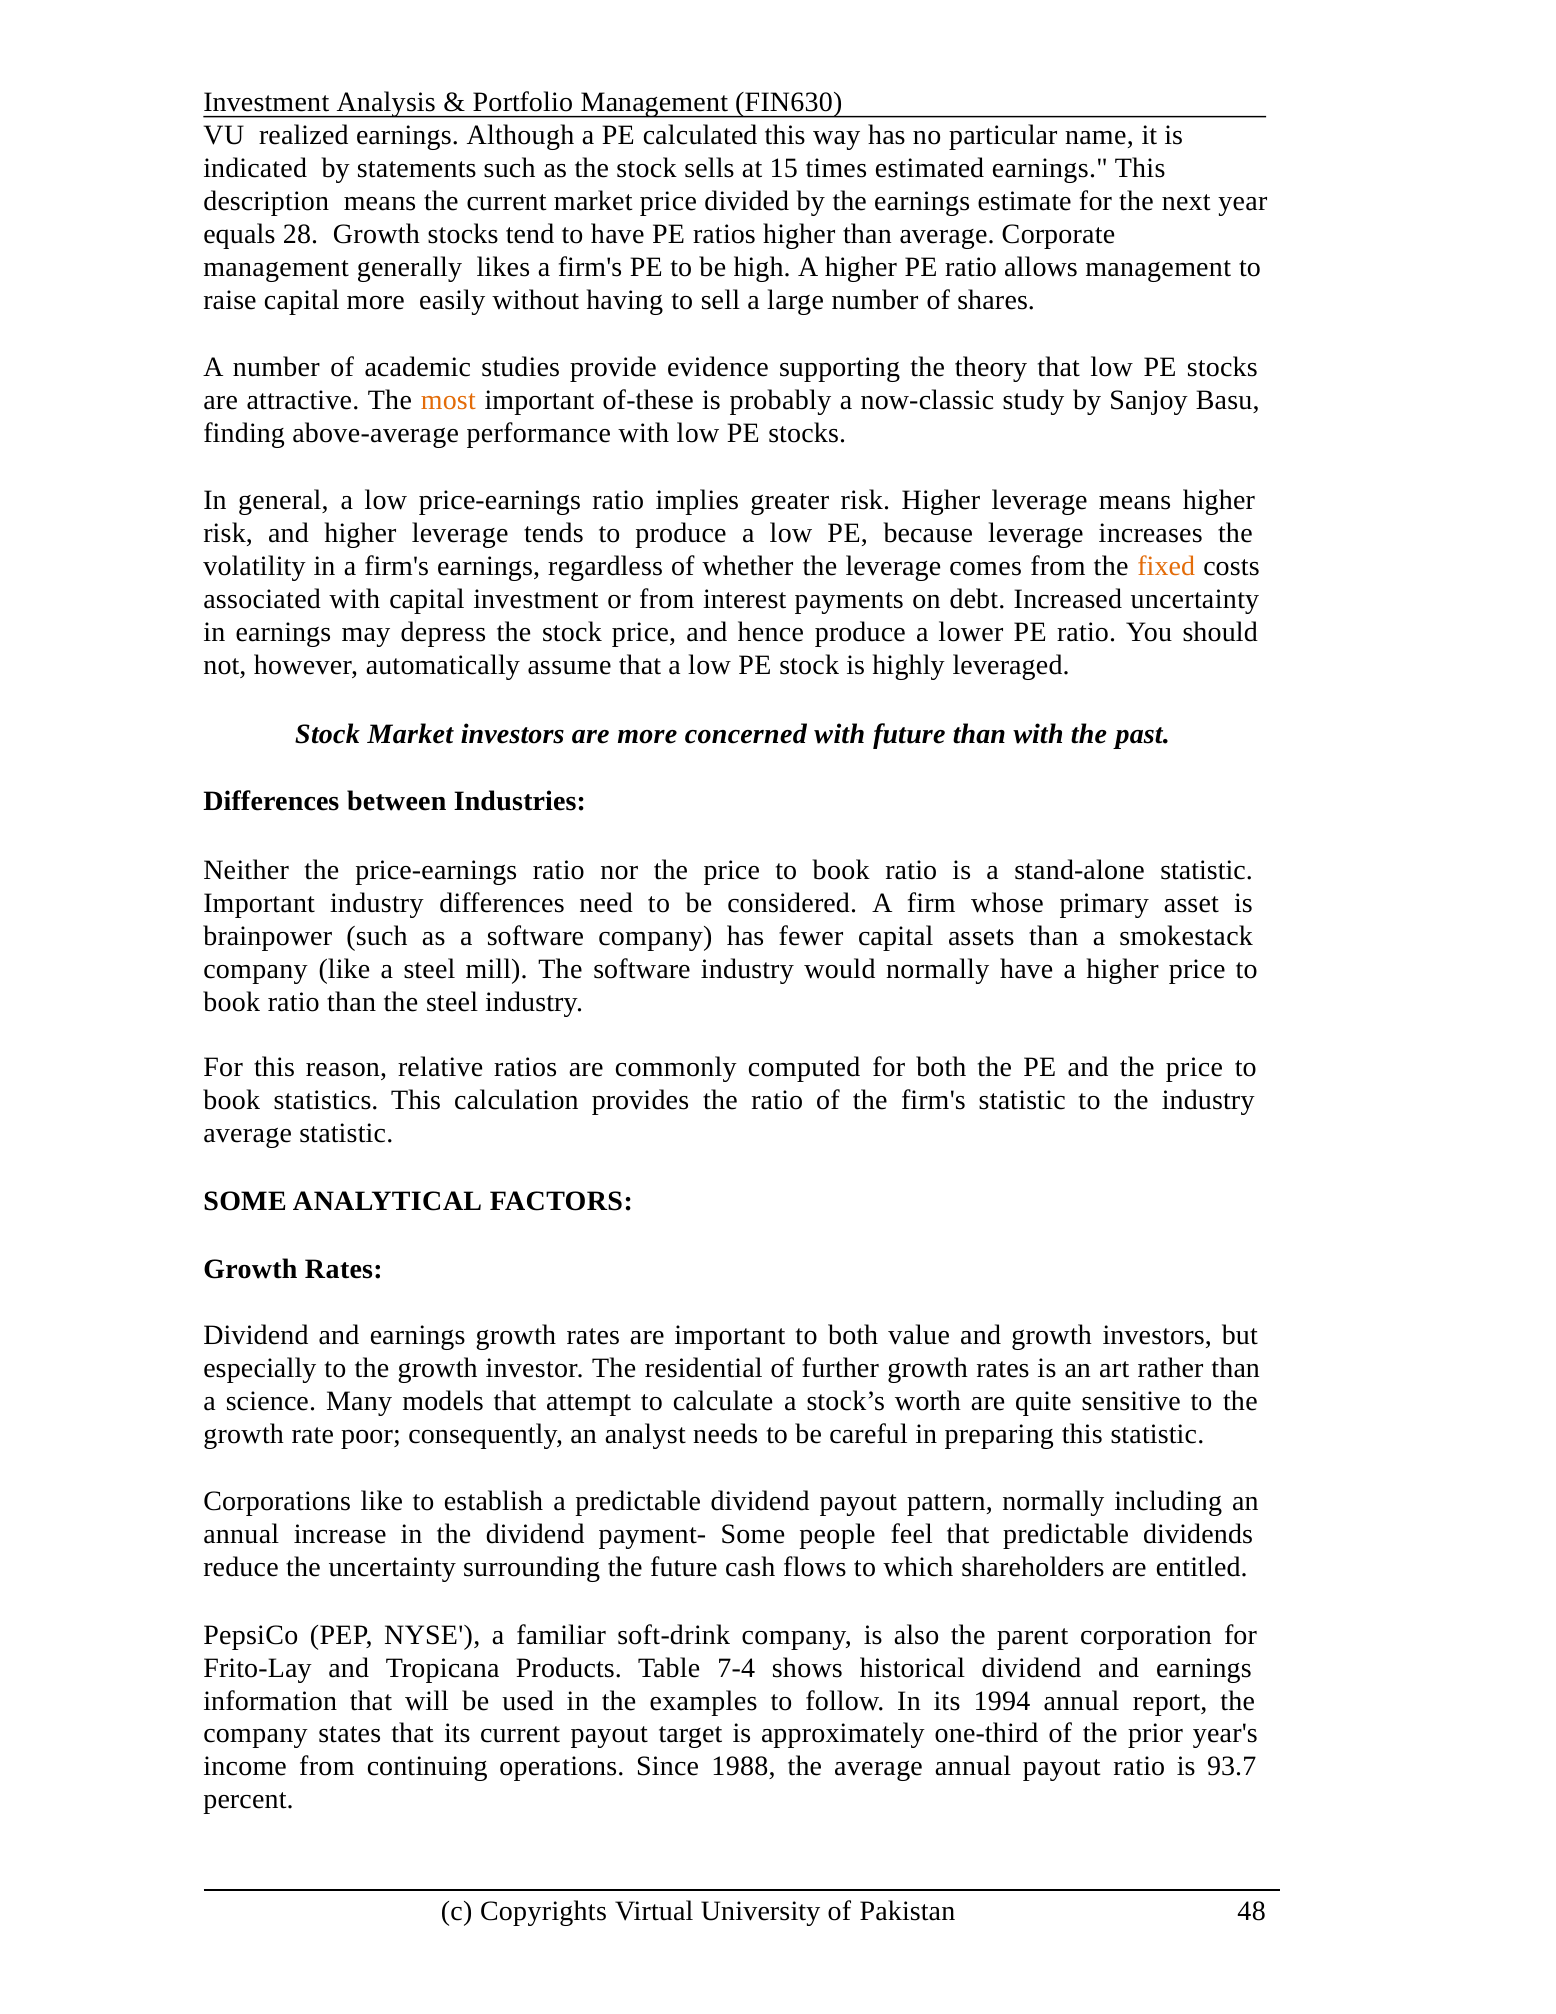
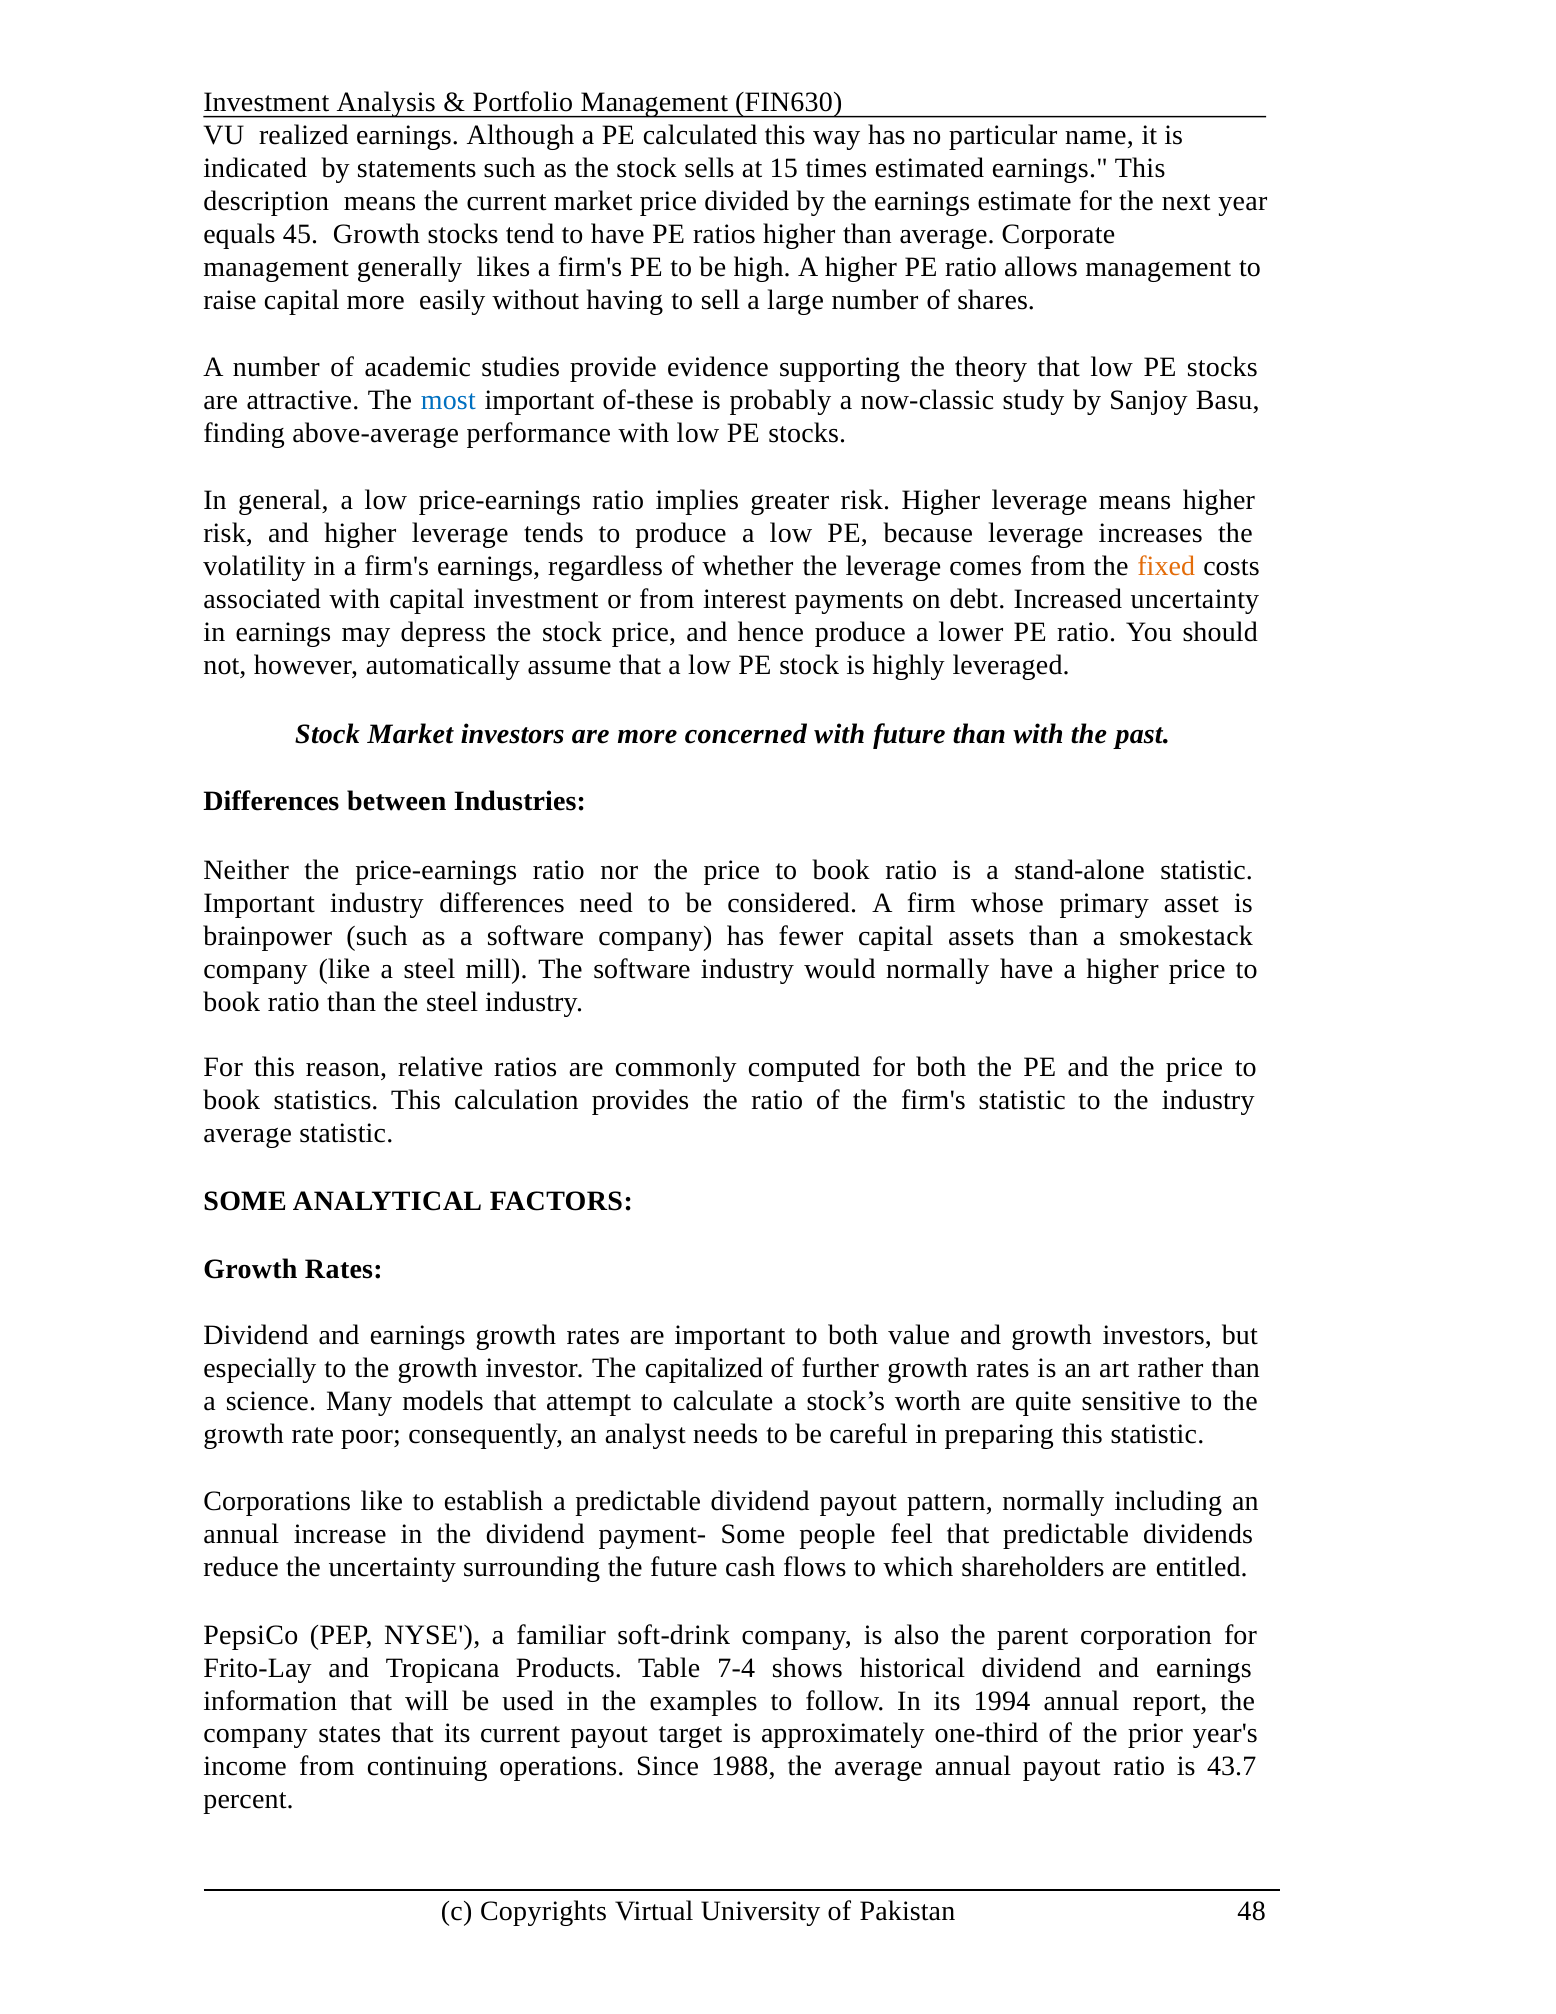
28: 28 -> 45 (301, 234)
most colour: orange -> blue (448, 400)
residential: residential -> capitalized (704, 1368)
93.7: 93.7 -> 43.7 (1232, 1766)
